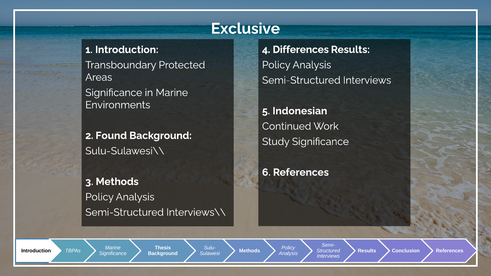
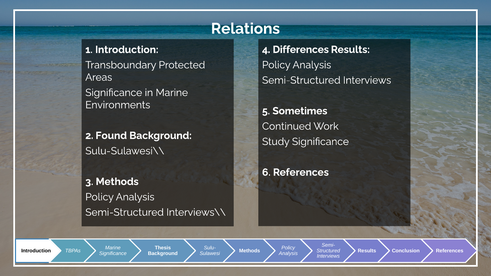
Exclusive: Exclusive -> Relations (245, 29)
Indonesian: Indonesian -> Sometimes (300, 111)
